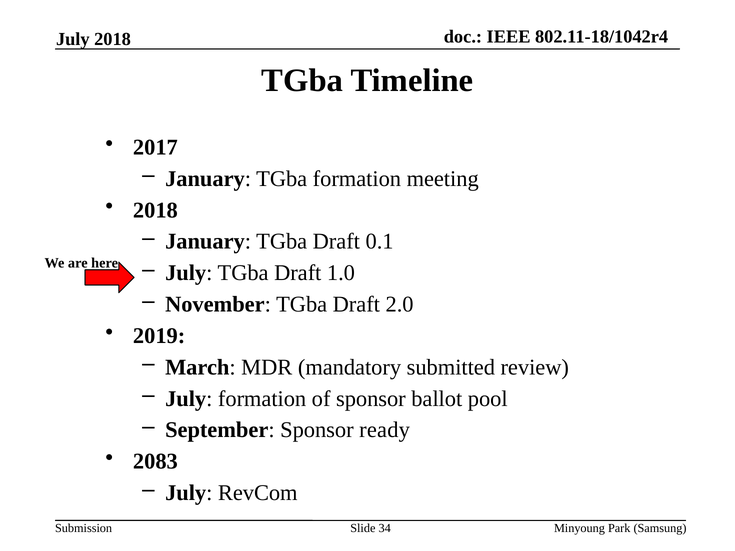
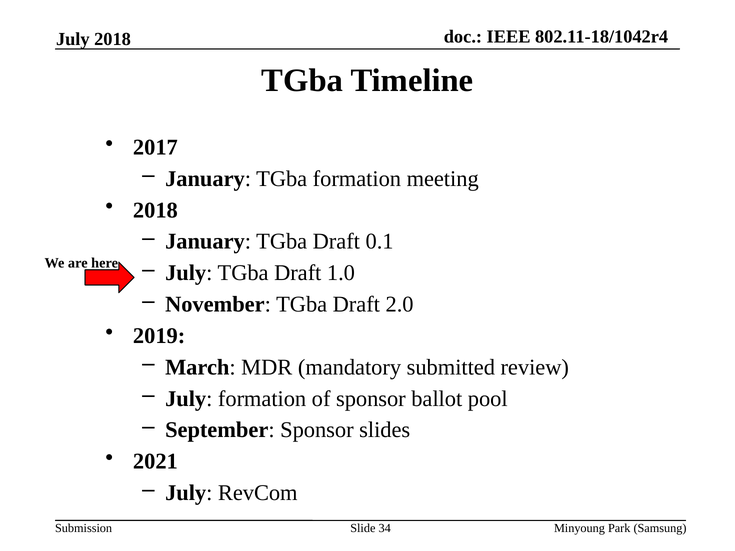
ready: ready -> slides (385, 430)
2083: 2083 -> 2021 (155, 462)
